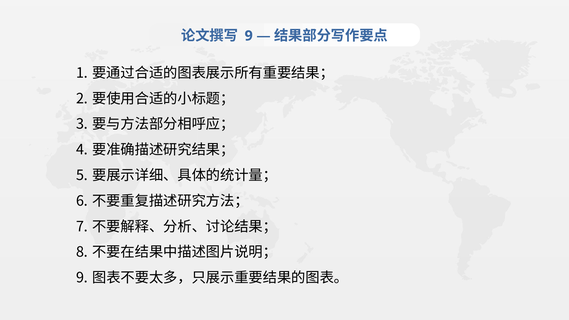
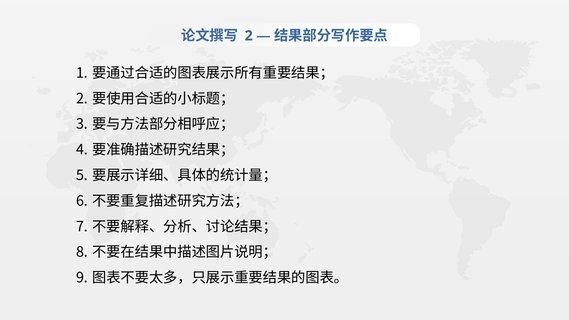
9: 9 -> 2 (249, 36)
